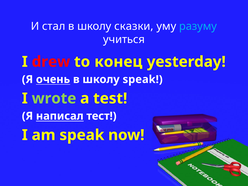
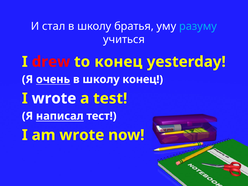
сказки: сказки -> братья (134, 26)
школу speak: speak -> конец (143, 79)
wrote colour: light green -> white (54, 98)
am speak: speak -> wrote (82, 135)
